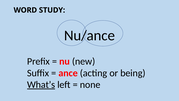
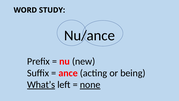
none underline: none -> present (90, 84)
